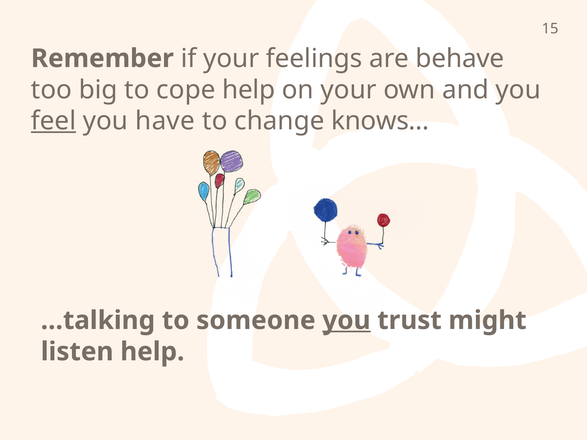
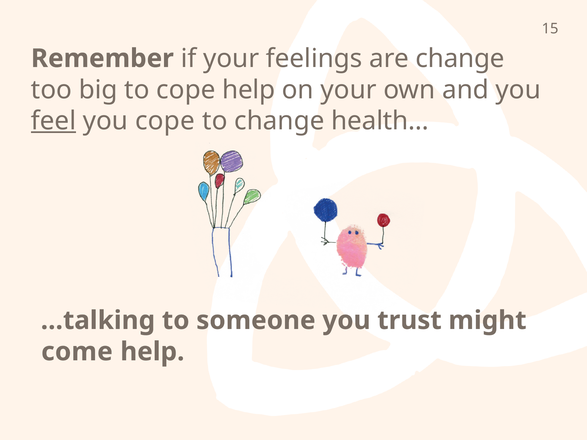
are behave: behave -> change (460, 58)
you have: have -> cope (165, 121)
knows…: knows… -> health… (380, 121)
you underline: present -> none (346, 321)
listen: listen -> come (77, 352)
